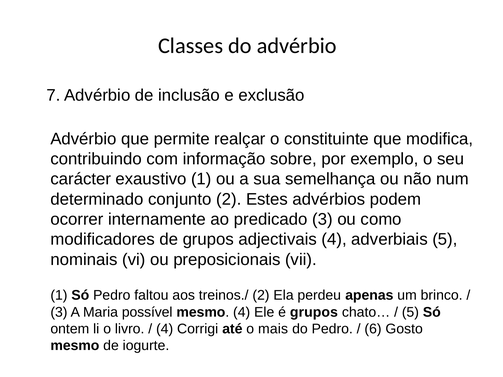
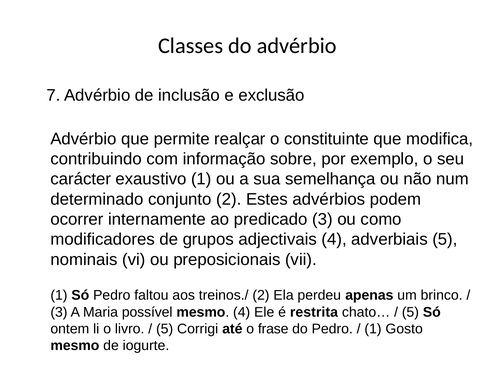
é grupos: grupos -> restrita (314, 312)
4: 4 -> 5 (165, 329)
mais: mais -> frase (273, 329)
6: 6 -> 1 (373, 329)
